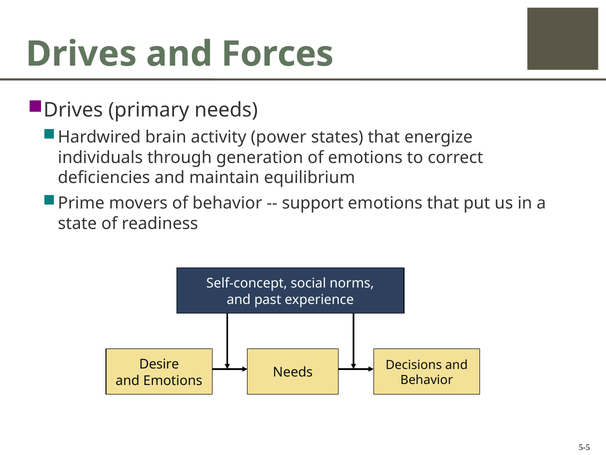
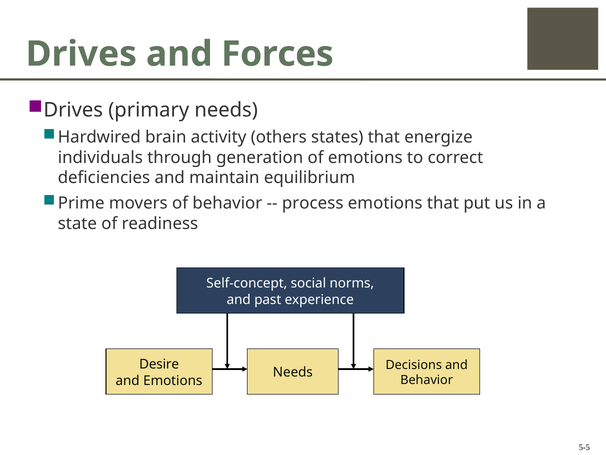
power: power -> others (279, 137)
support: support -> process (313, 203)
